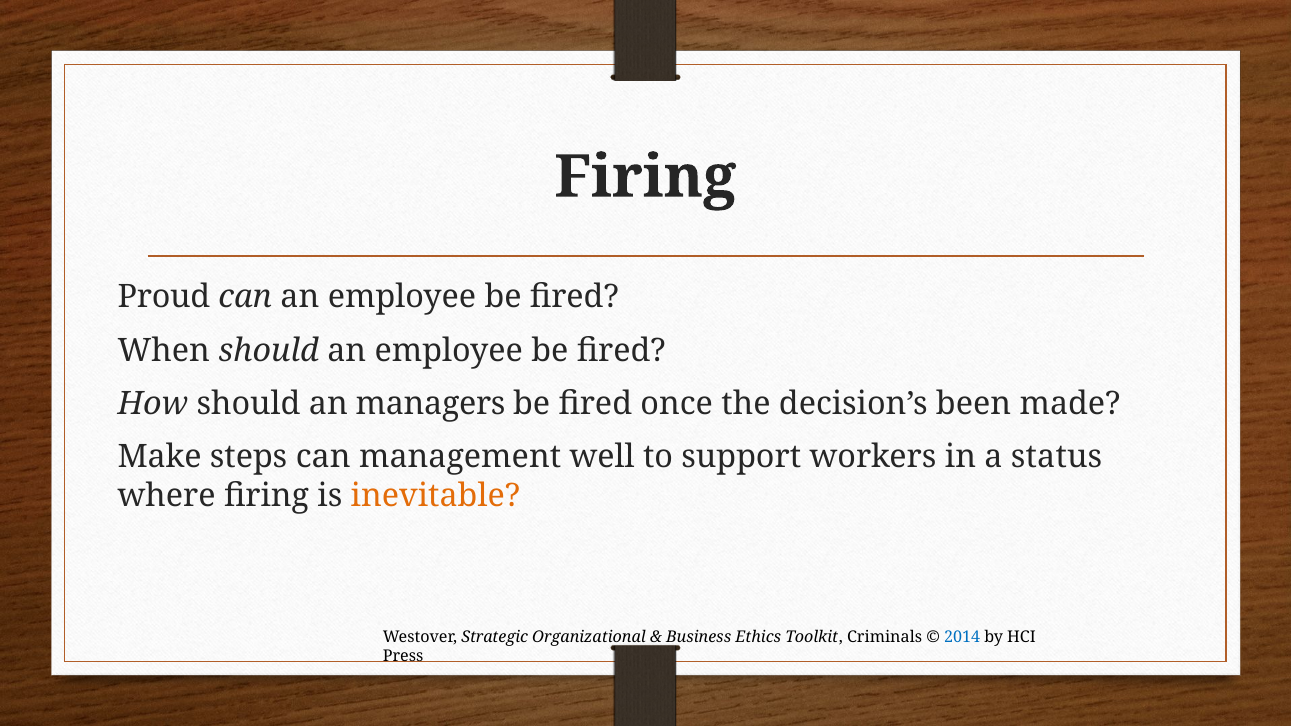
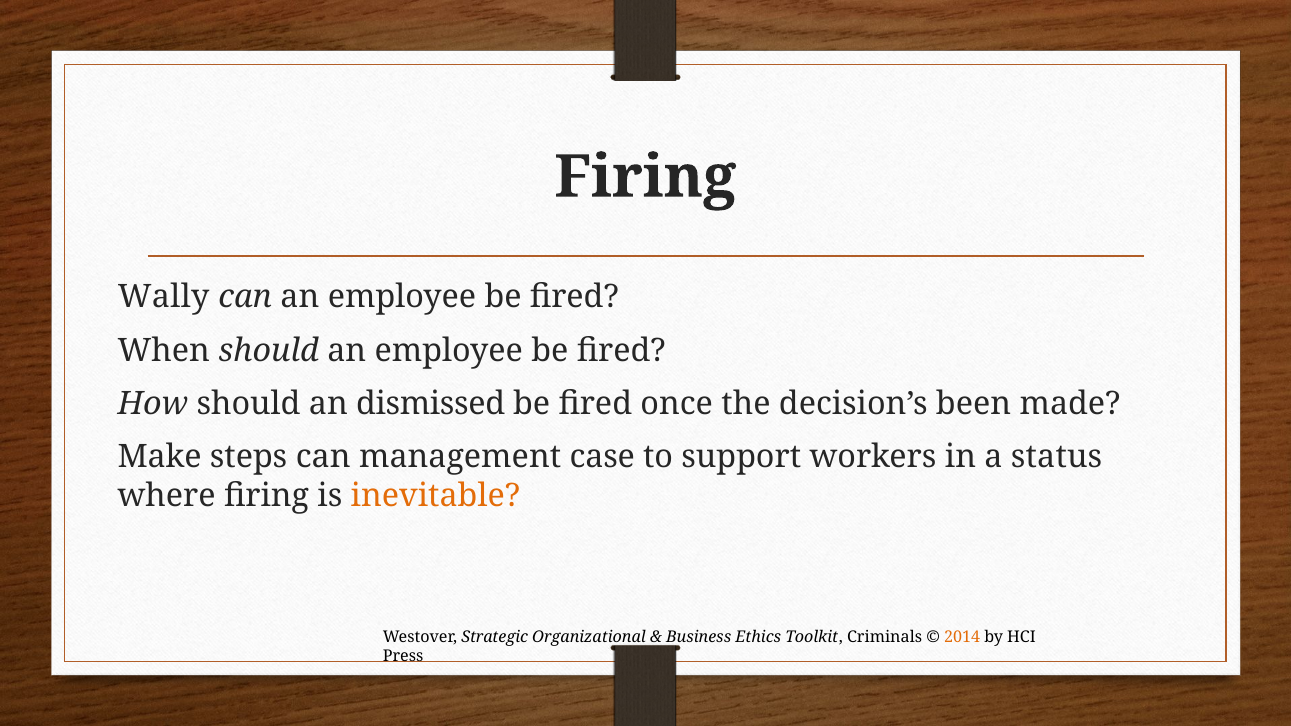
Proud: Proud -> Wally (164, 297)
managers: managers -> dismissed (431, 404)
well: well -> case (602, 457)
2014 colour: blue -> orange (962, 637)
